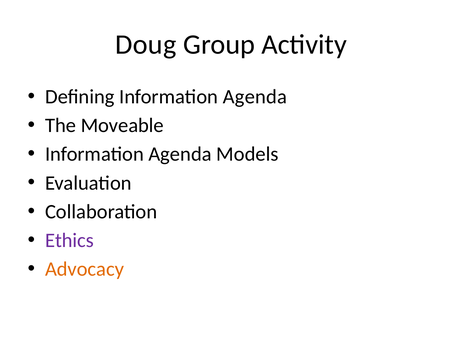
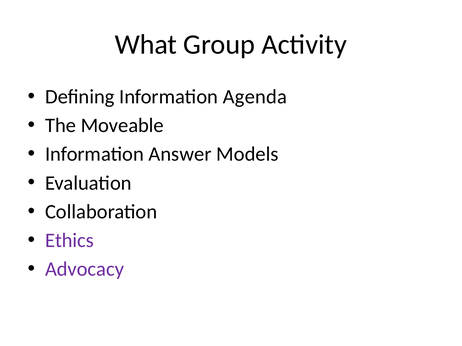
Doug: Doug -> What (146, 45)
Agenda: Agenda -> Answer (180, 154)
Advocacy colour: orange -> purple (85, 269)
